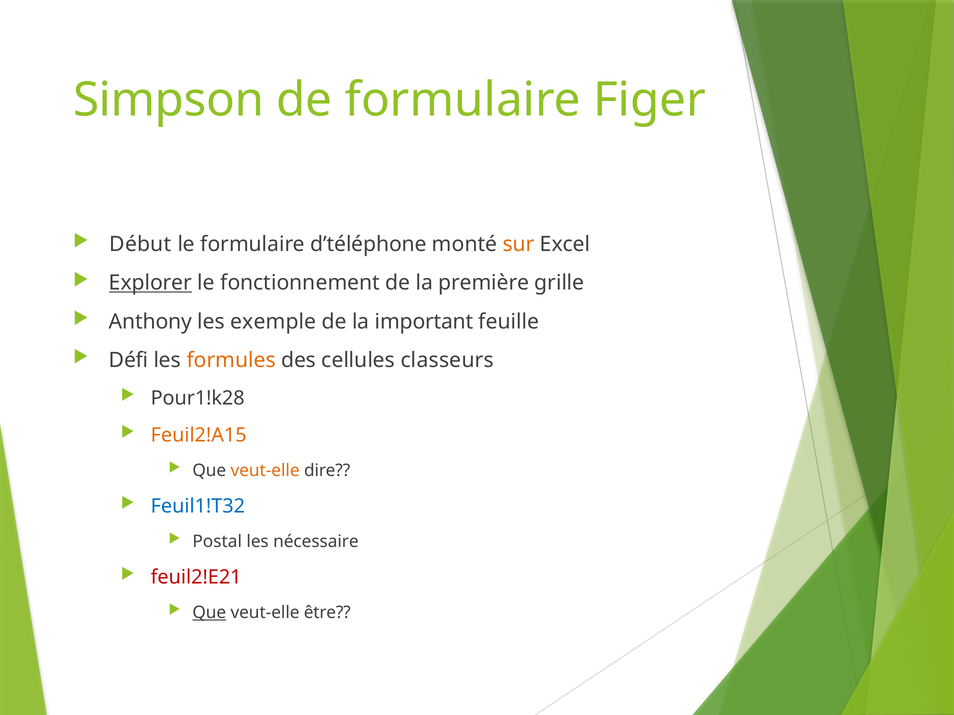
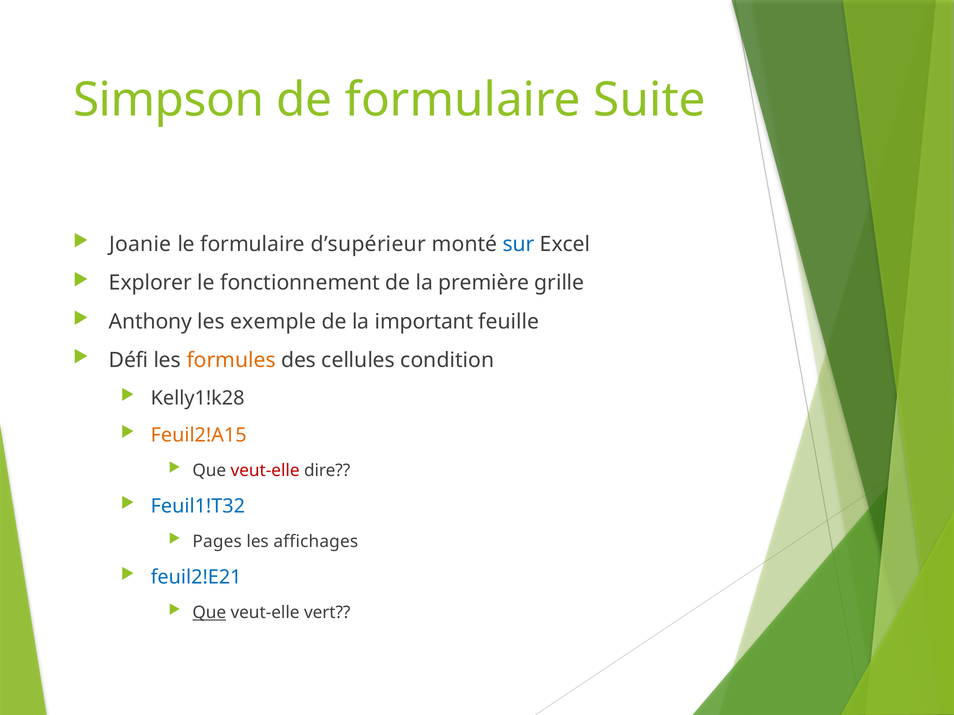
Figer: Figer -> Suite (650, 100)
Début: Début -> Joanie (140, 244)
d’téléphone: d’téléphone -> d’supérieur (368, 244)
sur colour: orange -> blue (519, 244)
Explorer underline: present -> none (151, 283)
classeurs: classeurs -> condition (447, 360)
Pour1!k28: Pour1!k28 -> Kelly1!k28 (198, 398)
veut-elle colour: orange -> red (265, 471)
Postal: Postal -> Pages (217, 542)
nécessaire: nécessaire -> affichages (316, 542)
feuil2!E21 colour: red -> blue (196, 577)
être: être -> vert (327, 613)
